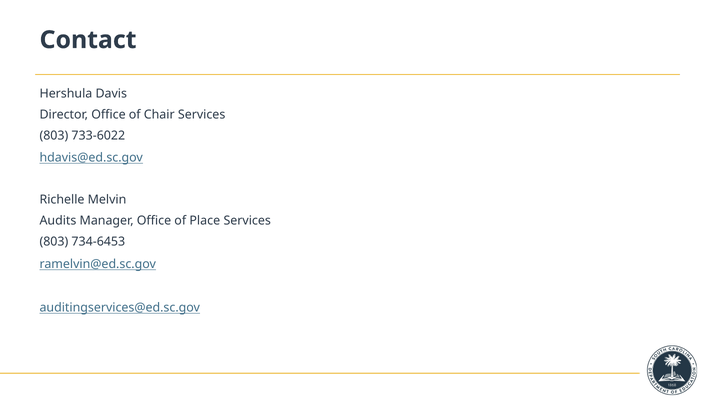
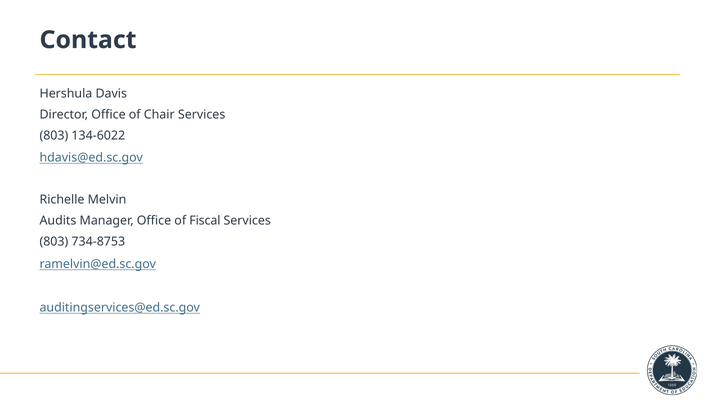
733-6022: 733-6022 -> 134-6022 (98, 135)
Place: Place -> Fiscal (205, 221)
734-6453: 734-6453 -> 734-8753 (98, 241)
